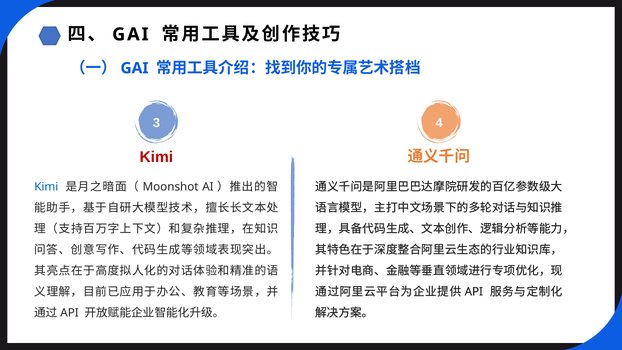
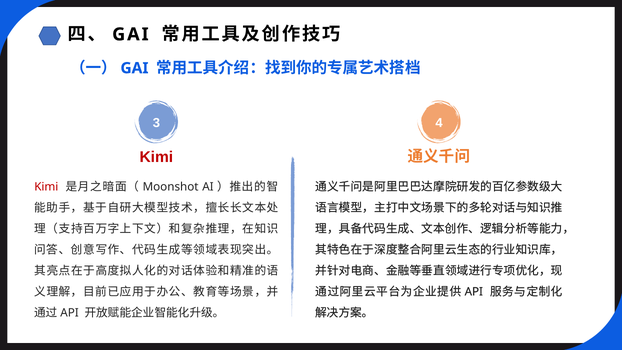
Kimi colour: blue -> red (46, 187)
